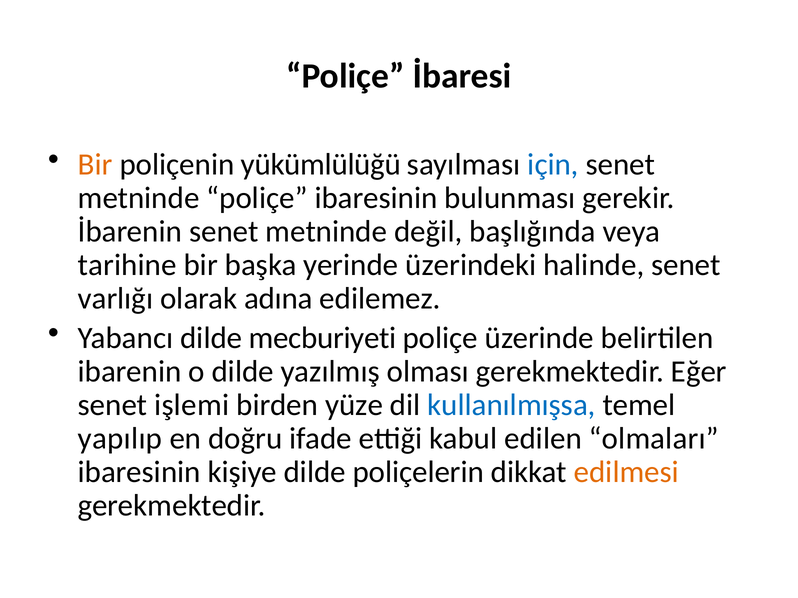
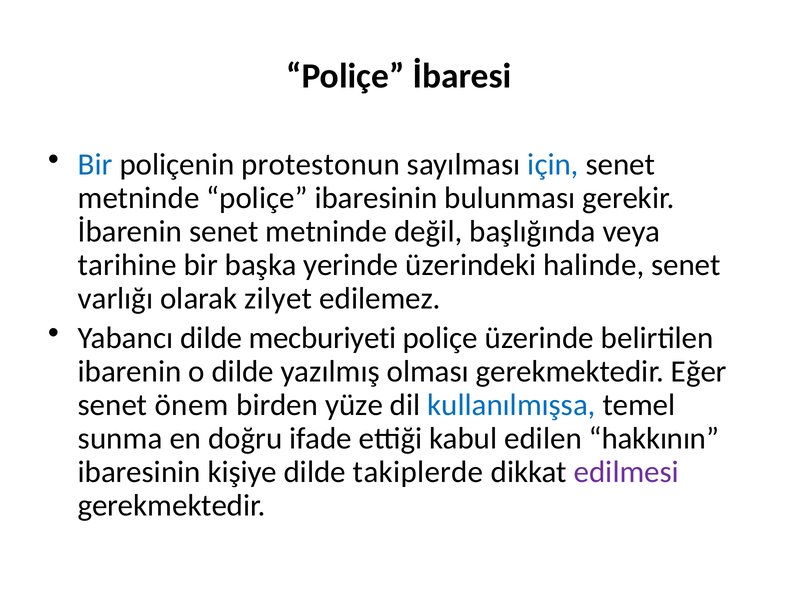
Bir colour: orange -> blue (95, 164)
yükümlülüğü: yükümlülüğü -> protestonun (321, 164)
adına: adına -> zilyet (278, 299)
işlemi: işlemi -> önem (192, 405)
yapılıp: yapılıp -> sunma (120, 439)
olmaları: olmaları -> hakkının (654, 439)
poliçelerin: poliçelerin -> takiplerde (418, 473)
edilmesi colour: orange -> purple (626, 473)
